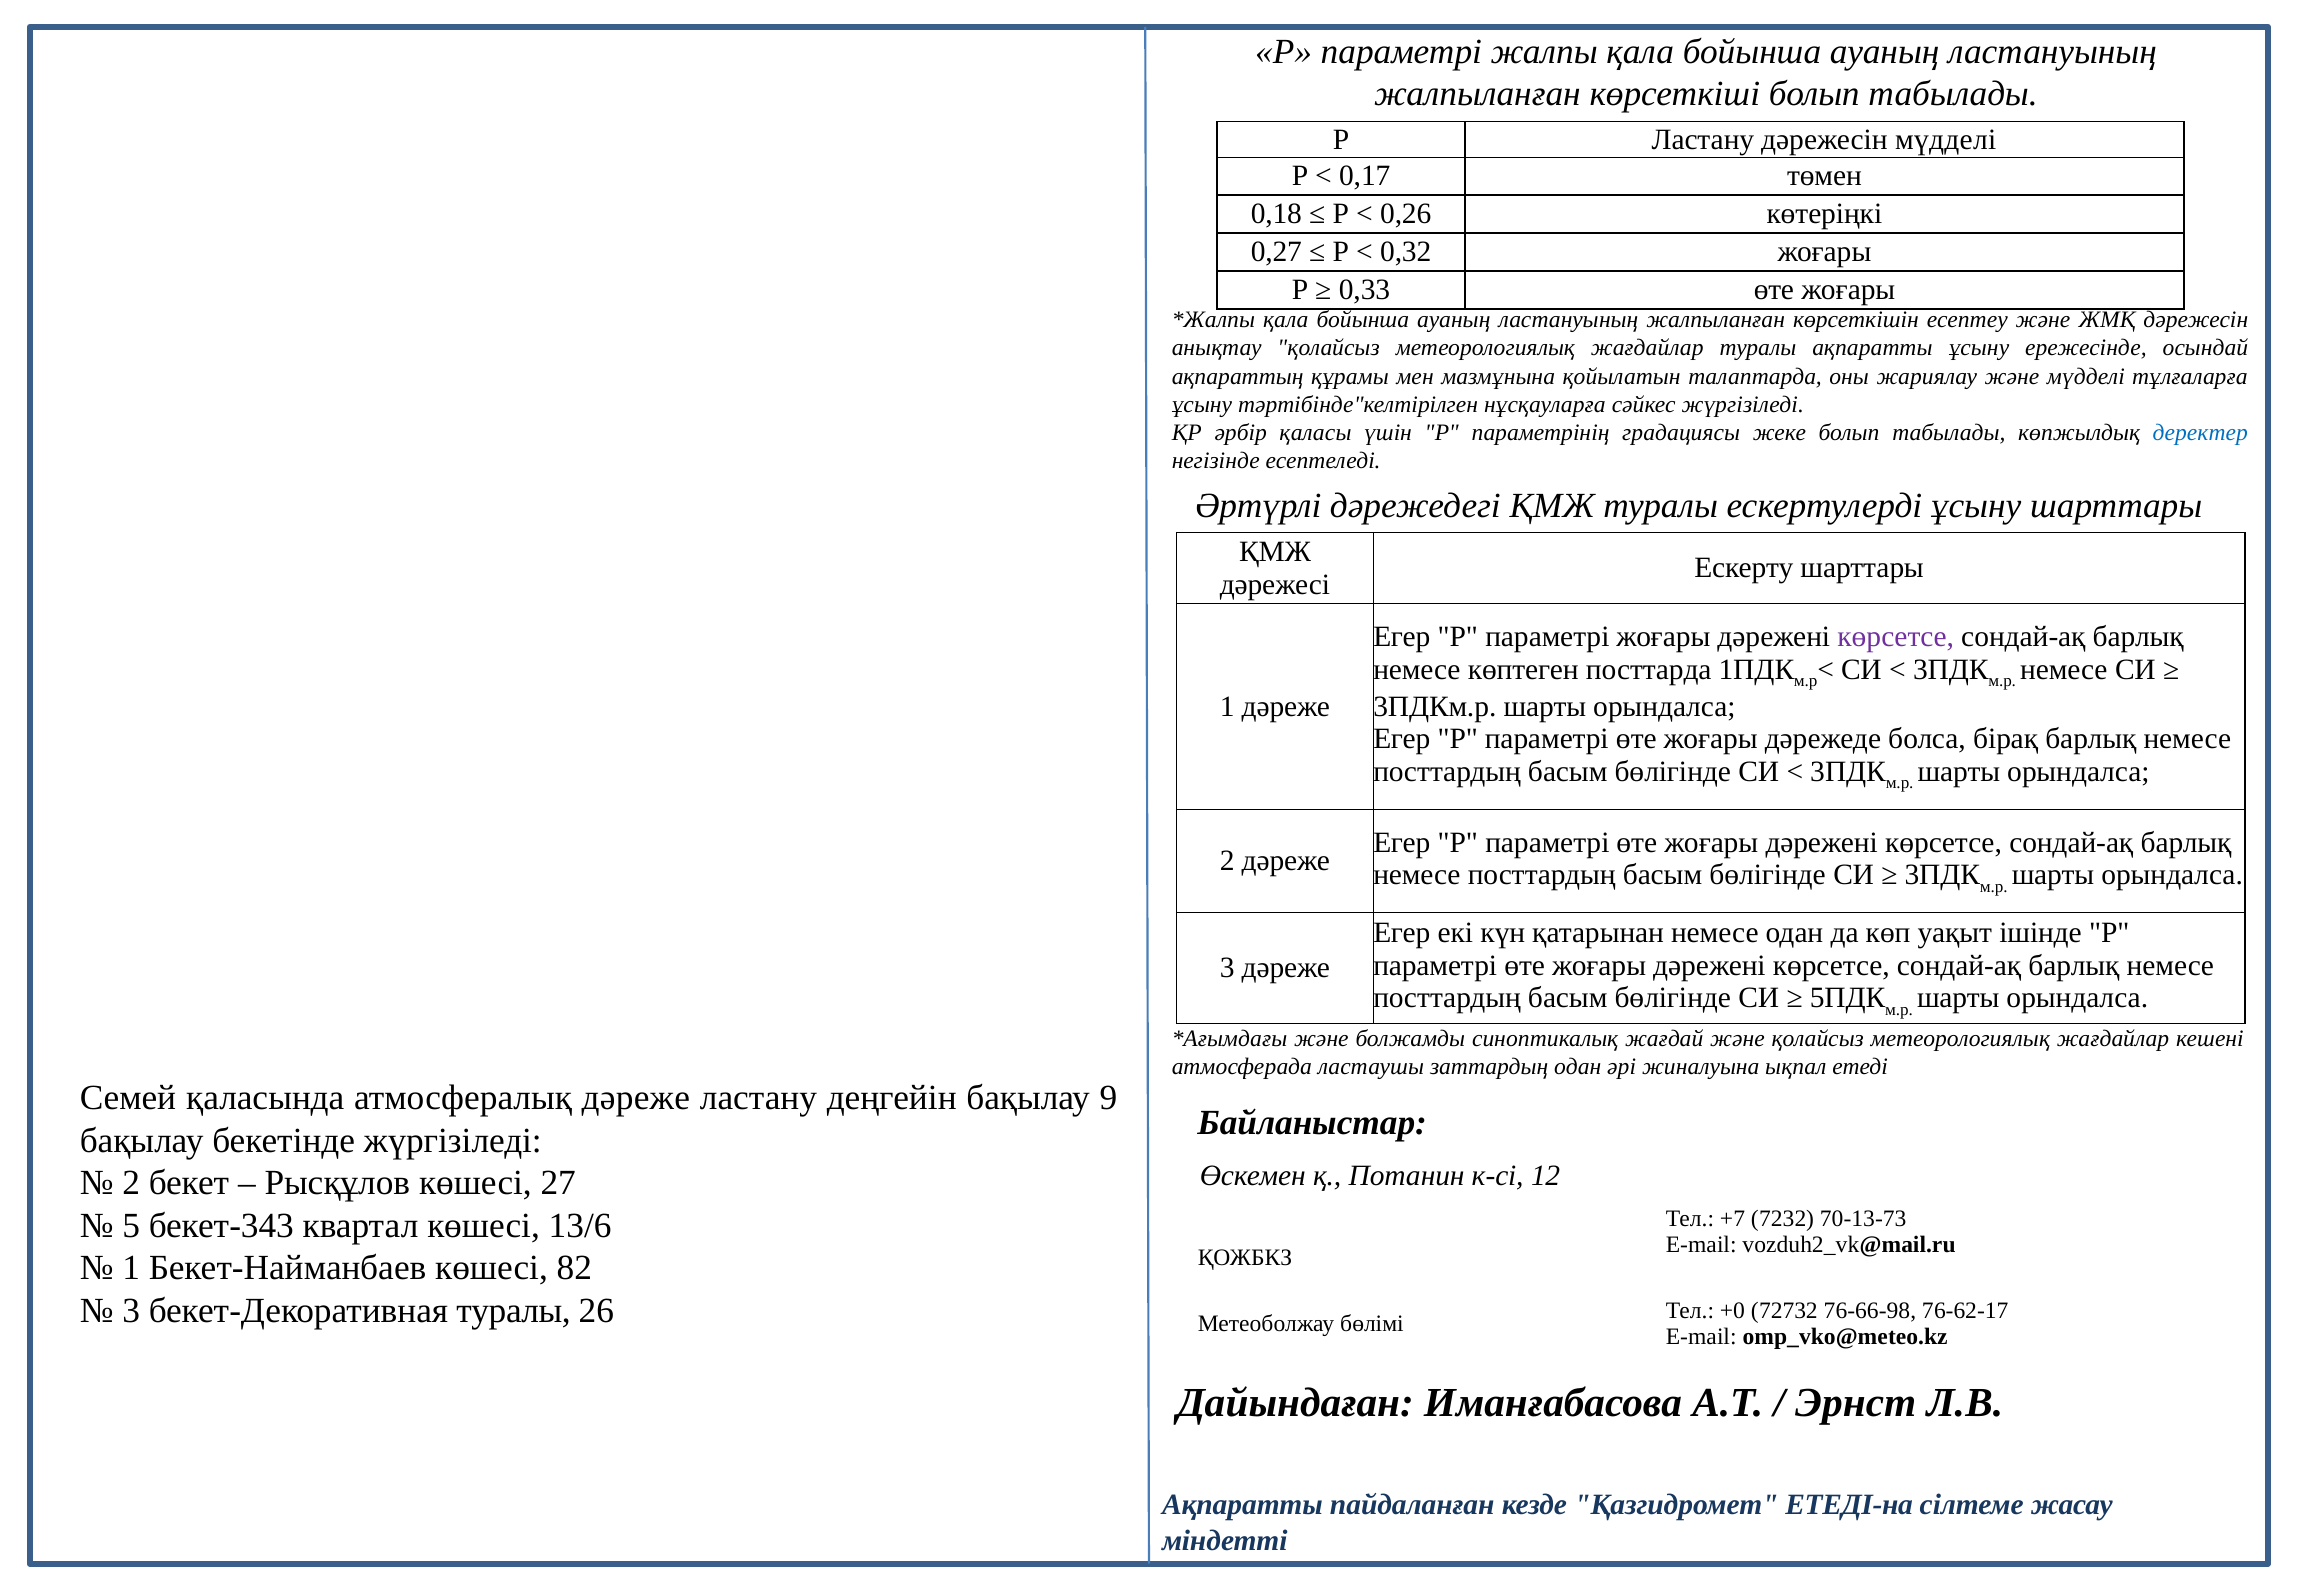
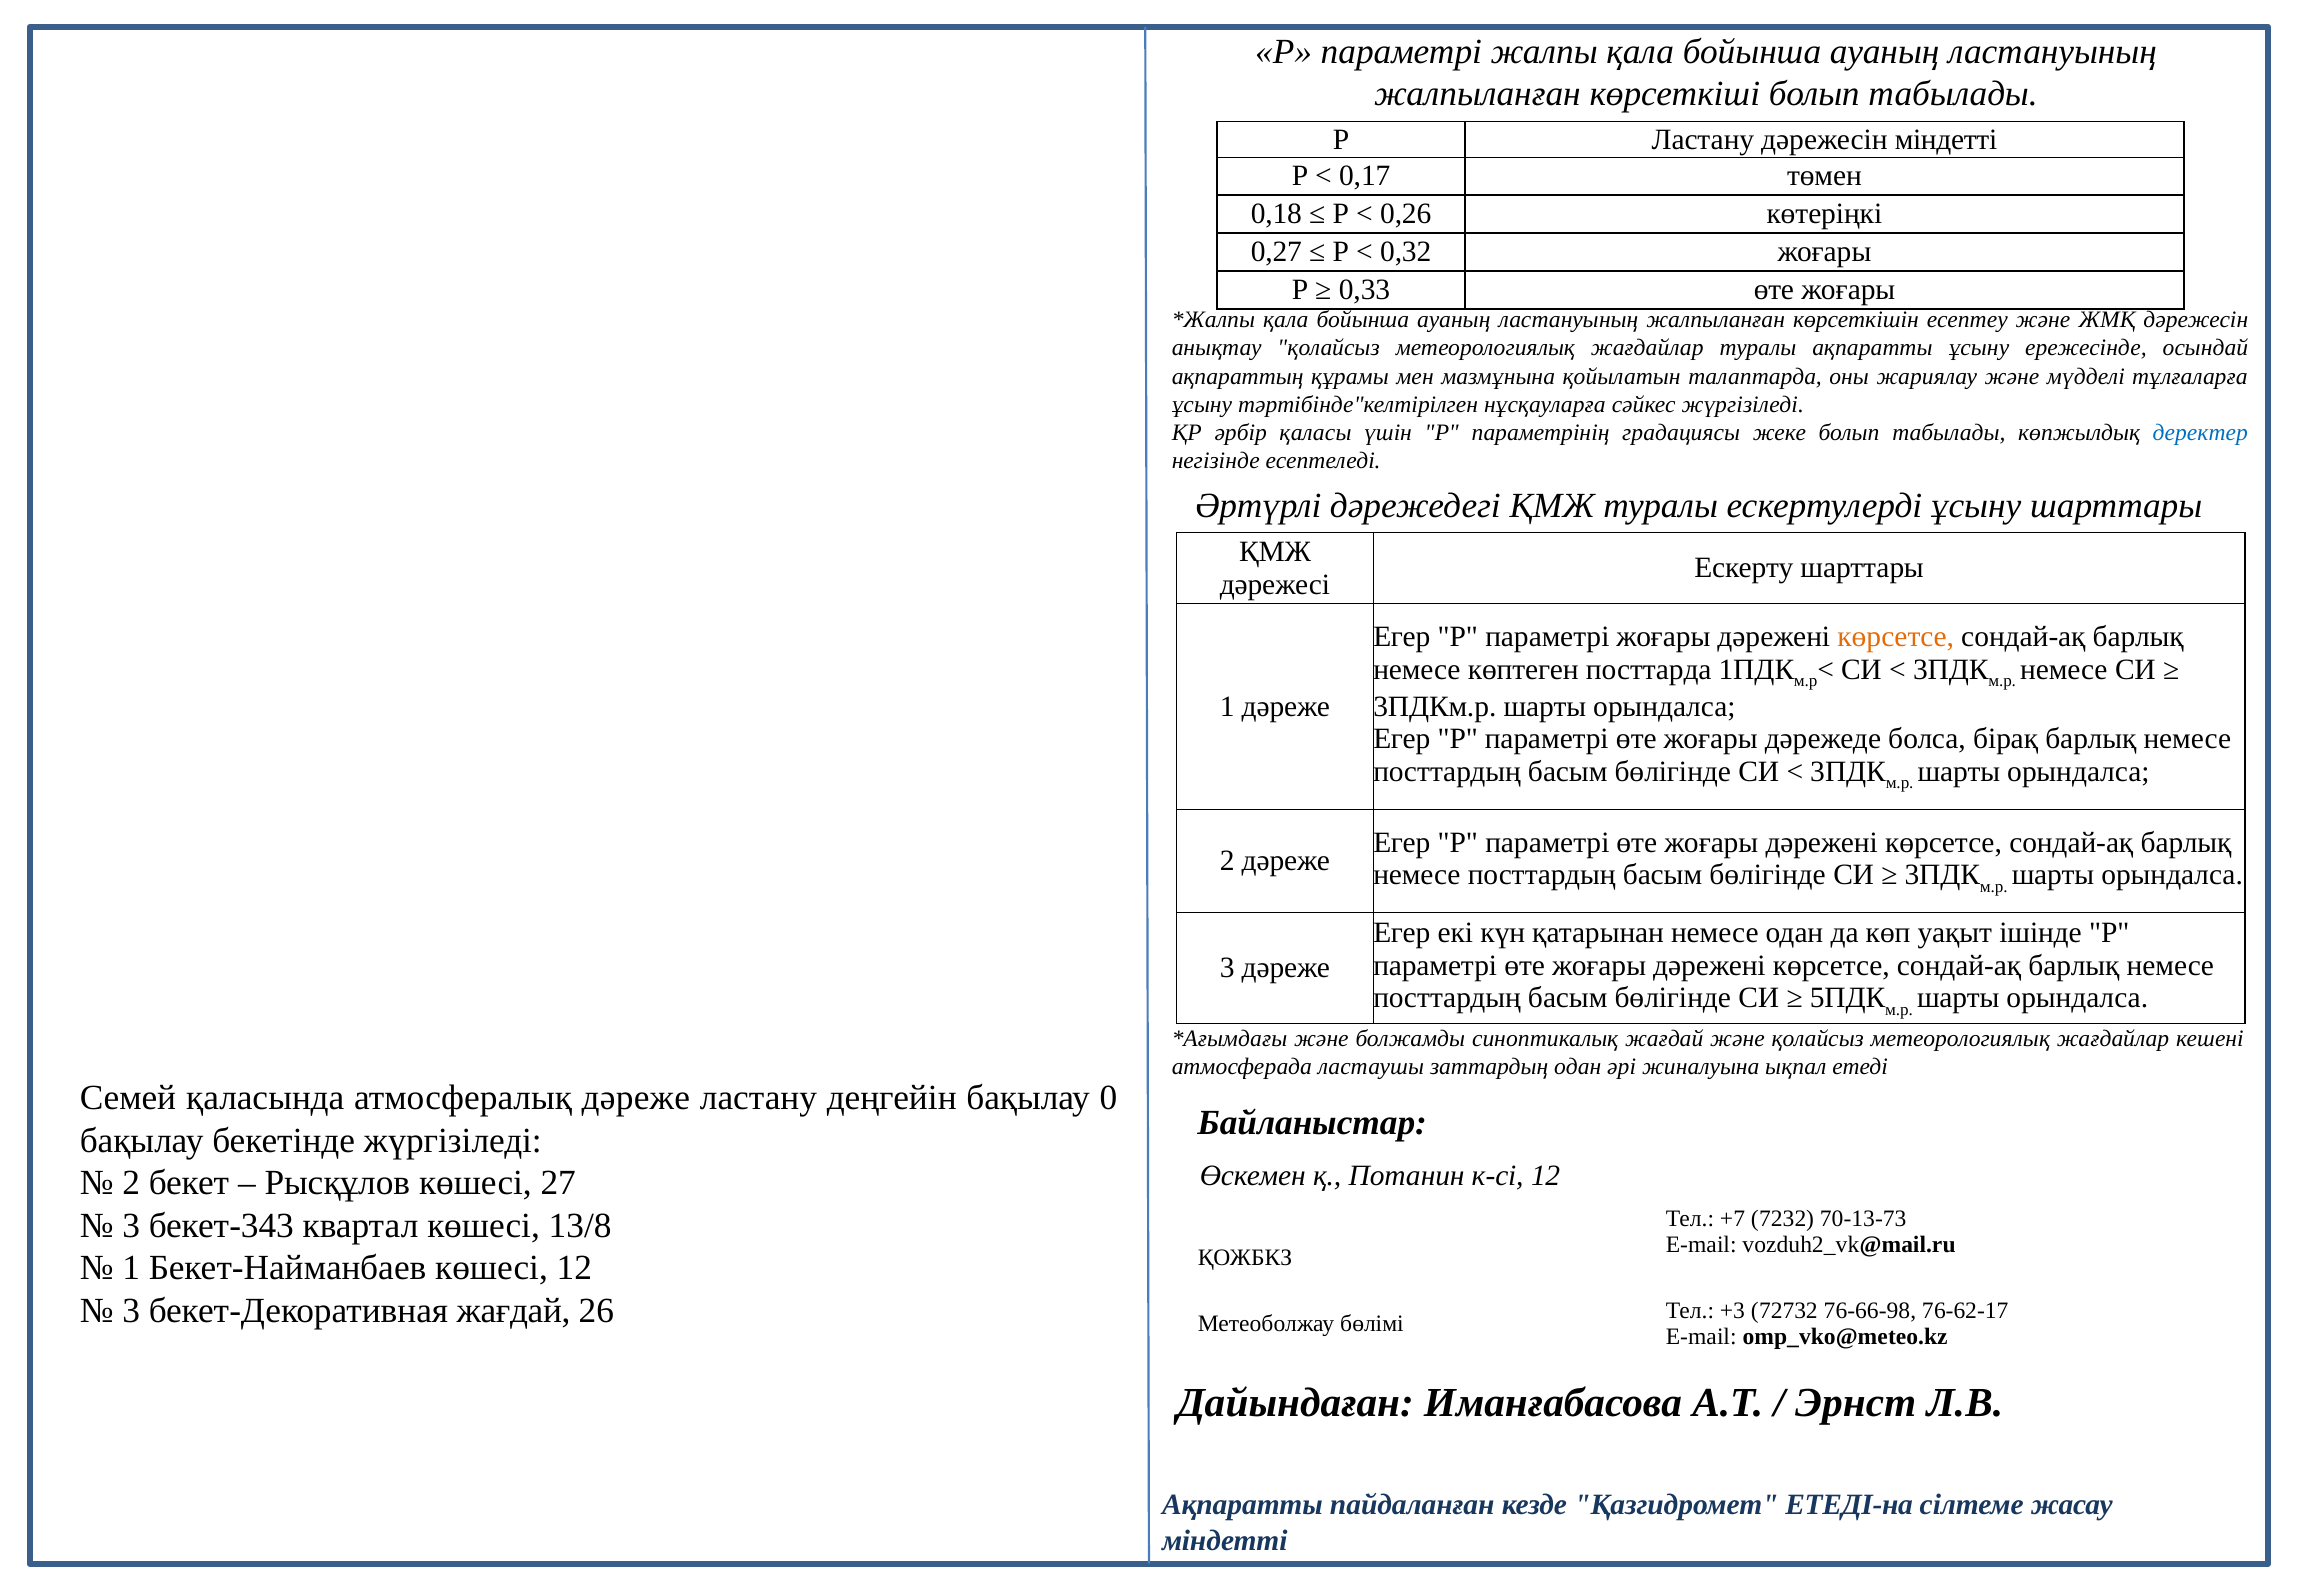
дәрежесін мүдделі: мүдделі -> міндетті (1946, 140)
көрсетсе colour: purple -> orange (1896, 637)
9: 9 -> 0 (1109, 1098)
5: 5 -> 3 (131, 1225)
13/6: 13/6 -> 13/8 (580, 1225)
көшесі 82: 82 -> 12 (574, 1268)
бекет-Декоративная туралы: туралы -> жағдай (514, 1310)
+0: +0 -> +3 (1732, 1310)
